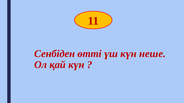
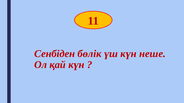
өтті: өтті -> бөлік (89, 54)
